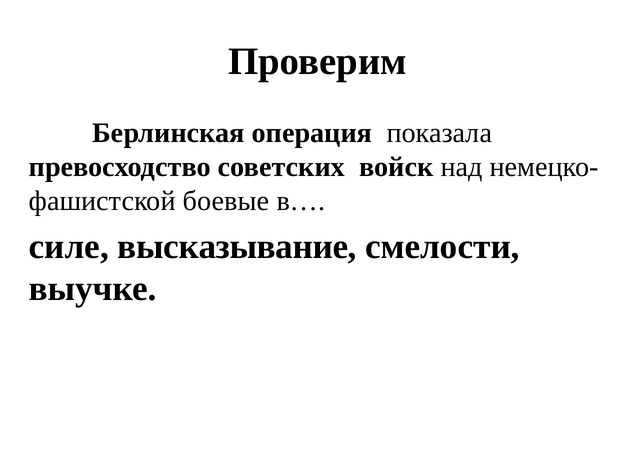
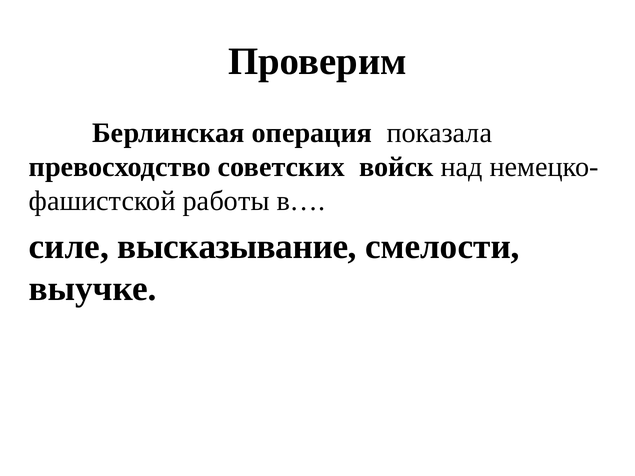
боевые: боевые -> работы (226, 201)
